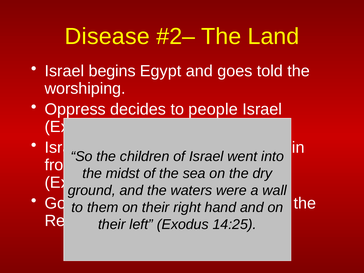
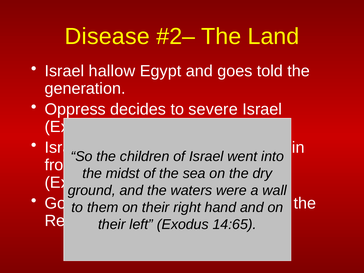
begins: begins -> hallow (112, 71)
worshiping: worshiping -> generation (85, 89)
people: people -> severe (213, 109)
14:25: 14:25 -> 14:65 (235, 225)
